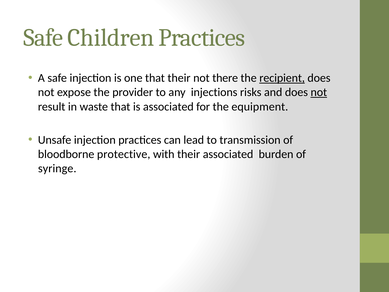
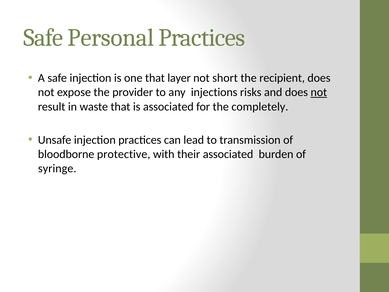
Children: Children -> Personal (111, 38)
that their: their -> layer (179, 78)
there: there -> short (225, 78)
recipient underline: present -> none (282, 78)
equipment: equipment -> completely (260, 106)
